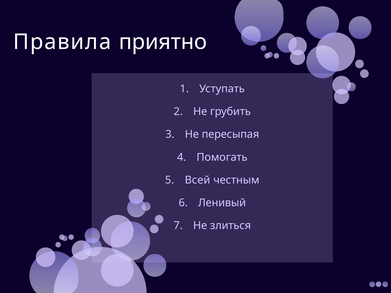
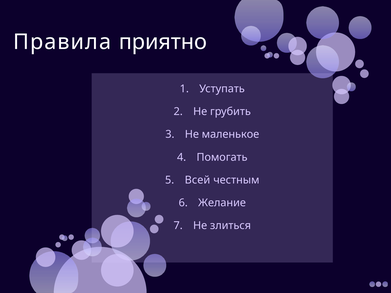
пересыпая: пересыпая -> маленькое (230, 135)
Ленивый: Ленивый -> Желание (222, 203)
